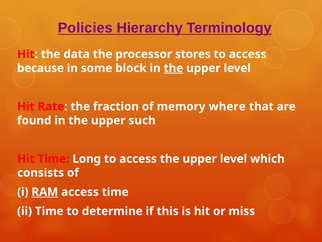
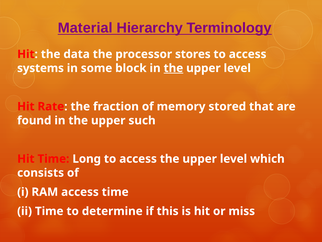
Policies: Policies -> Material (85, 28)
because: because -> systems (41, 68)
where: where -> stored (227, 106)
RAM underline: present -> none (45, 192)
